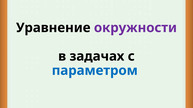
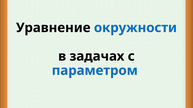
окружности colour: purple -> blue (135, 28)
